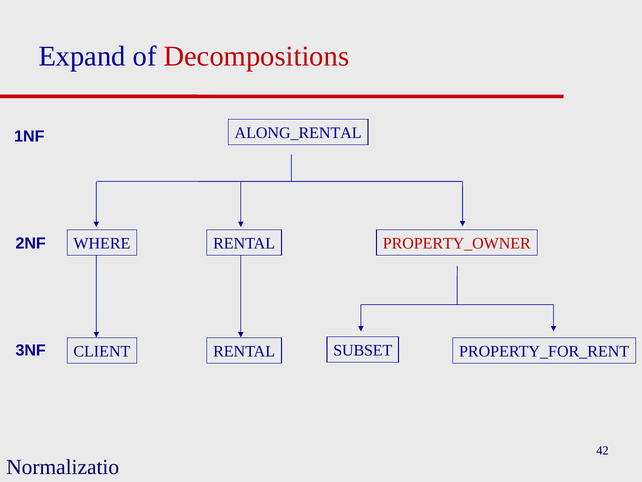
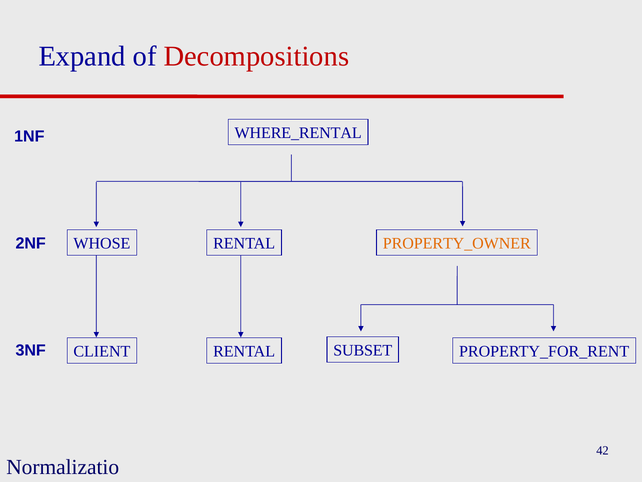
ALONG_RENTAL: ALONG_RENTAL -> WHERE_RENTAL (298, 133)
WHERE: WHERE -> WHOSE (102, 243)
PROPERTY_OWNER colour: red -> orange (457, 243)
